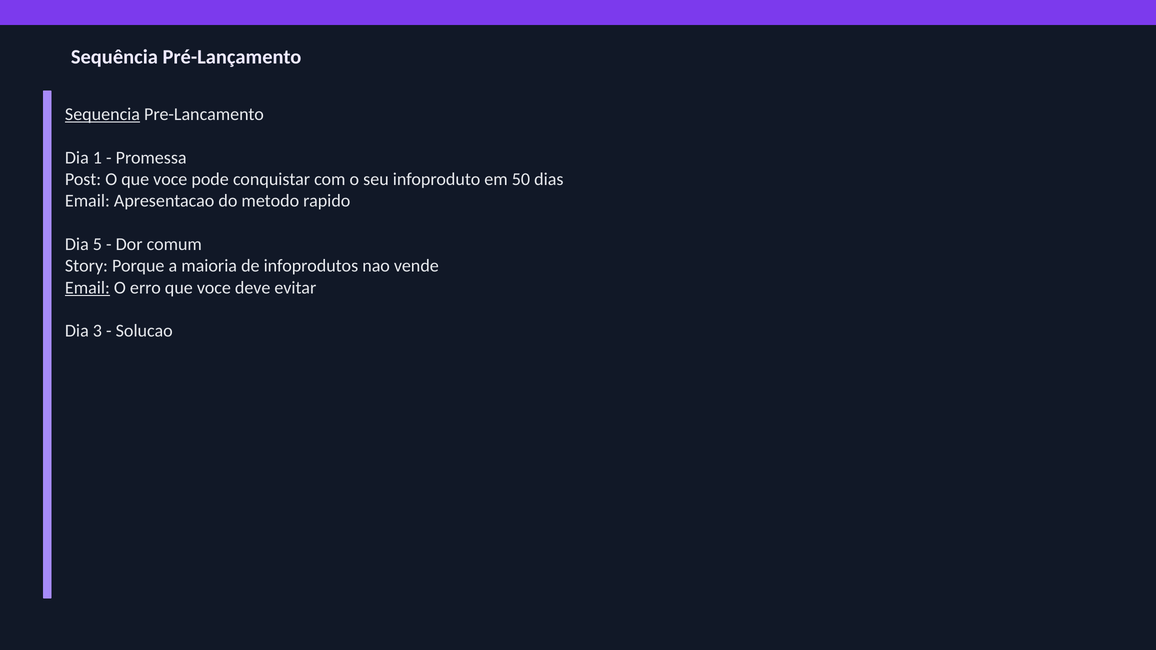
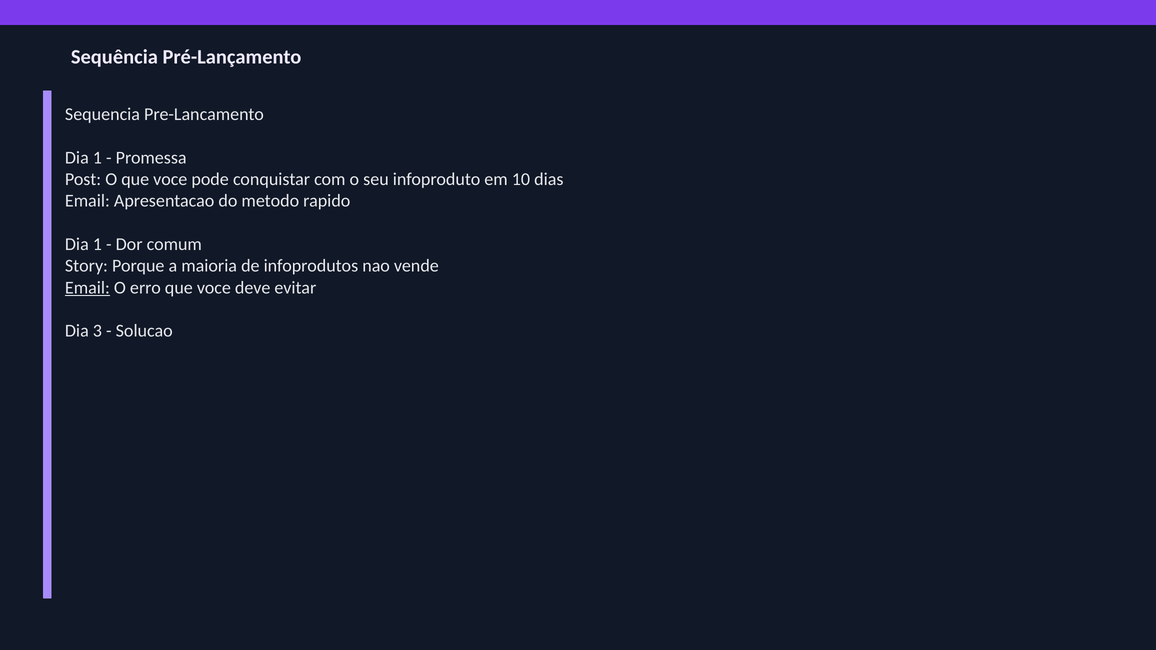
Sequencia underline: present -> none (103, 114)
50: 50 -> 10 (521, 179)
5: 5 -> 1 (97, 244)
